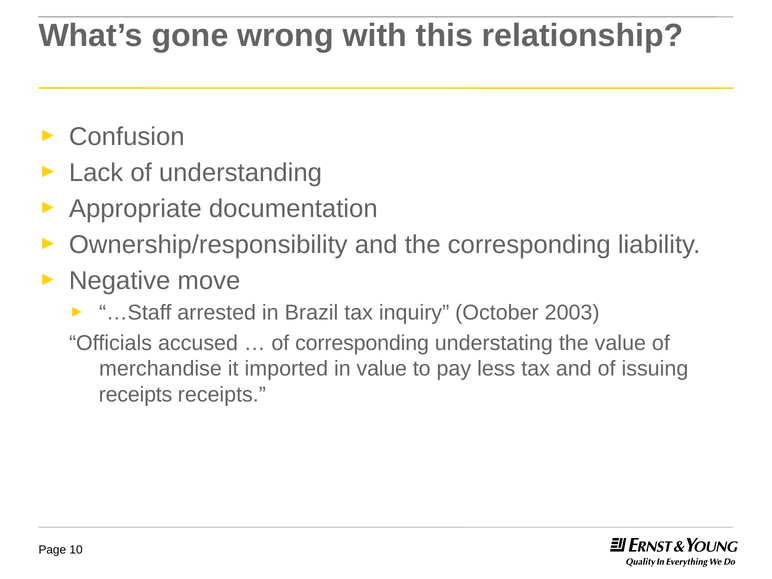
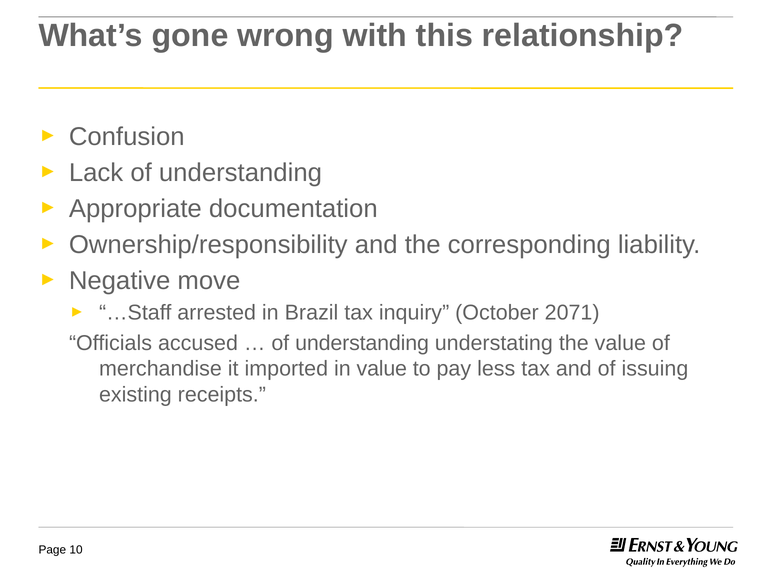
2003: 2003 -> 2071 (572, 313)
corresponding: corresponding -> understanding (362, 343)
receipts: receipts -> existing (135, 394)
